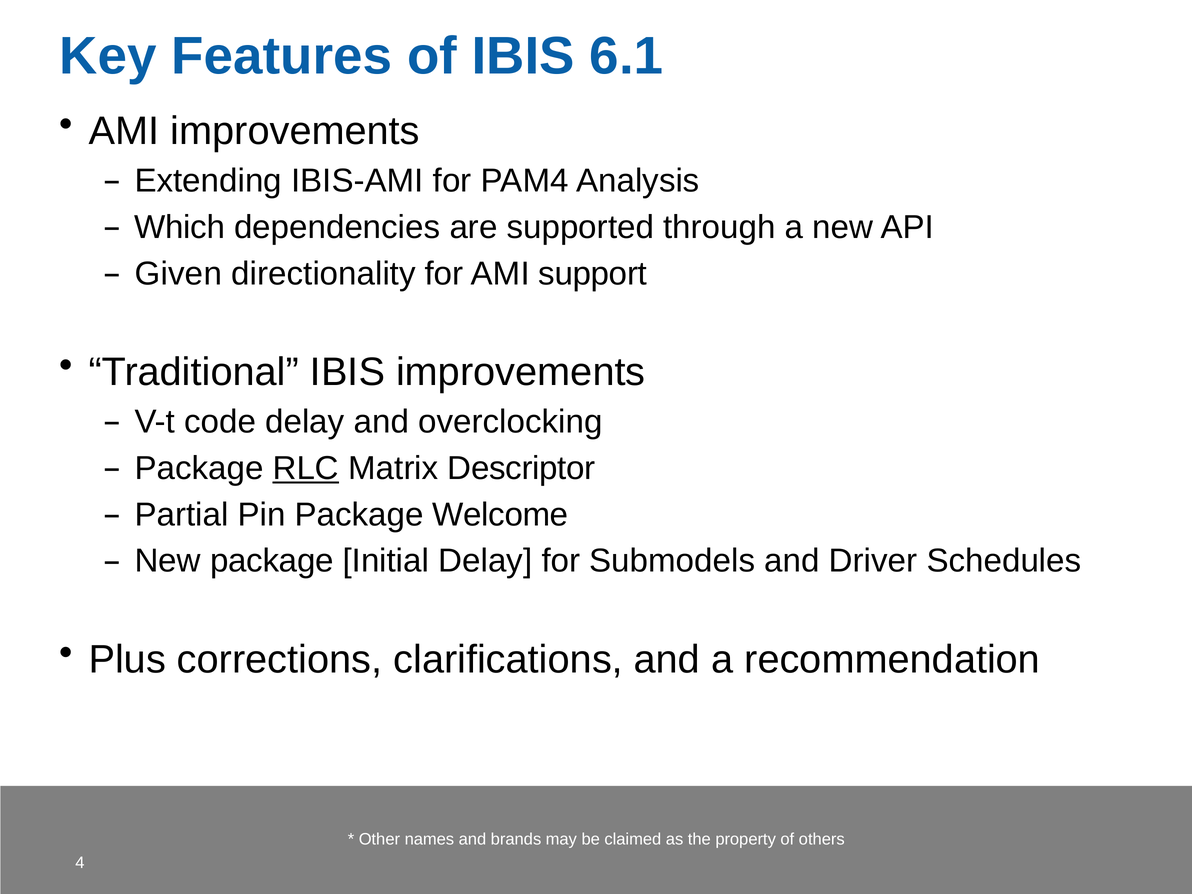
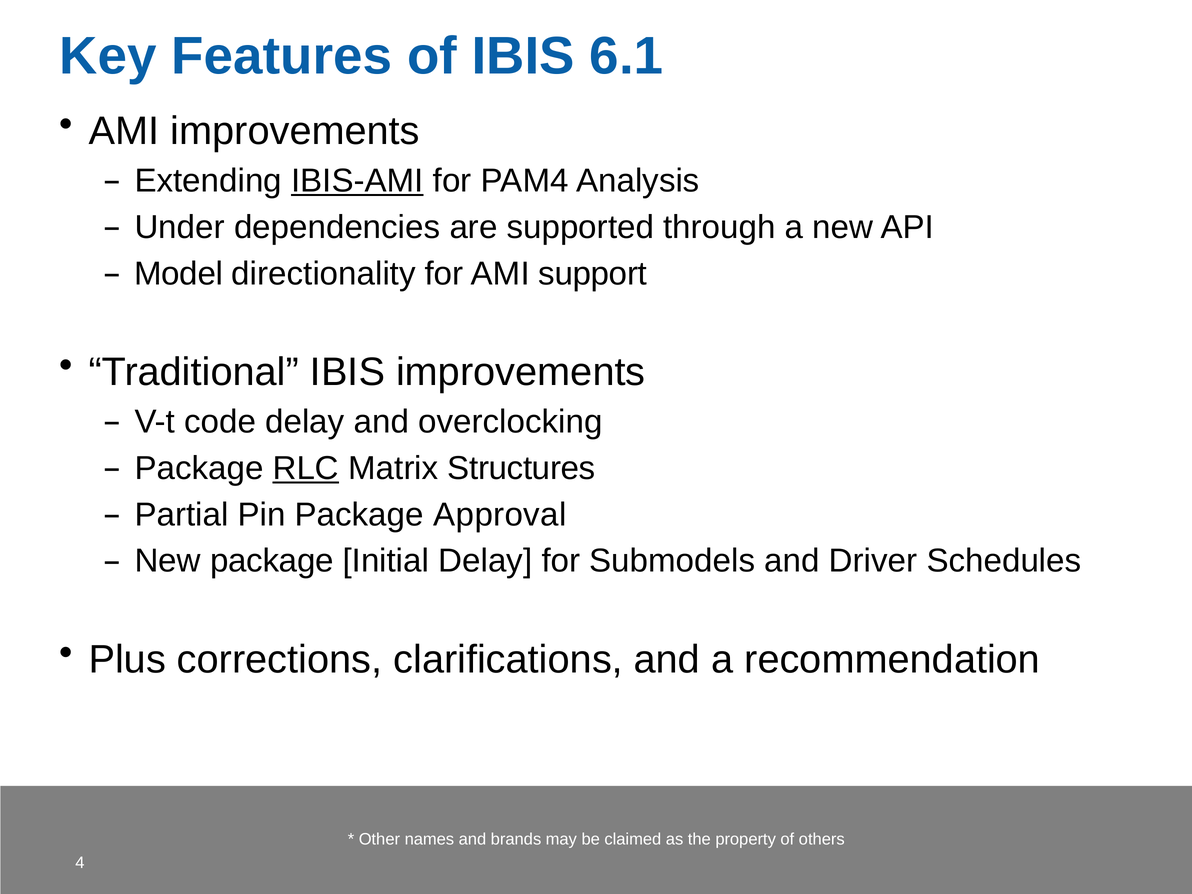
IBIS-AMI underline: none -> present (357, 181)
Which: Which -> Under (180, 227)
Given: Given -> Model (179, 274)
Descriptor: Descriptor -> Structures (521, 468)
Welcome: Welcome -> Approval (500, 515)
